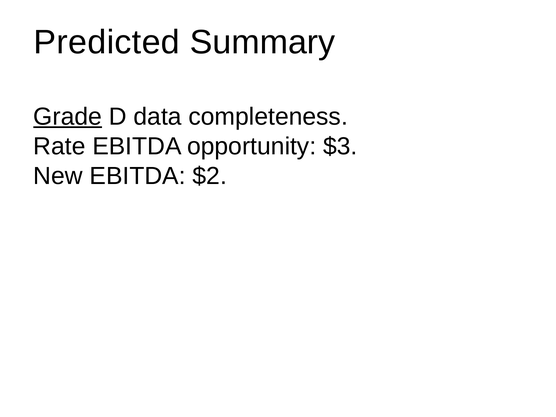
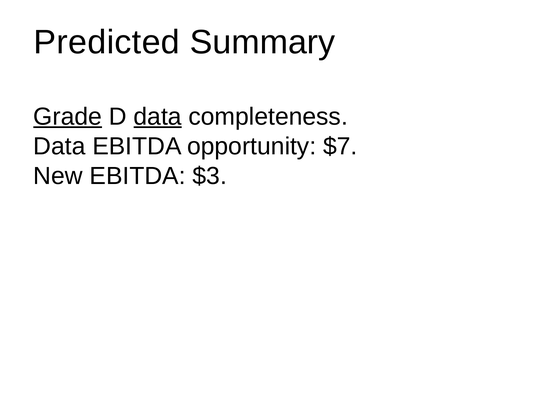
data underline: none -> present (158, 117)
Rate: Rate -> Data (59, 146)
$3: $3 -> $7 (340, 146)
$2: $2 -> $3 (210, 176)
